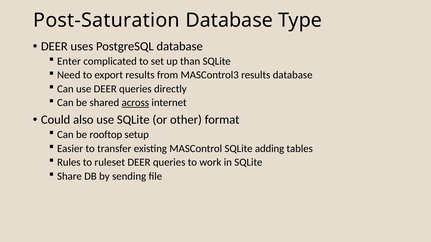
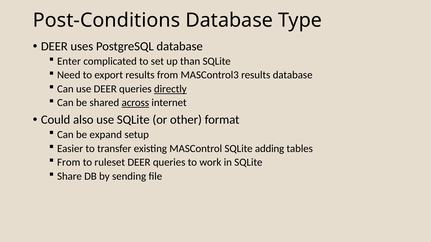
Post-Saturation: Post-Saturation -> Post-Conditions (107, 20)
directly underline: none -> present (170, 89)
rooftop: rooftop -> expand (106, 135)
Rules: Rules -> From (69, 163)
